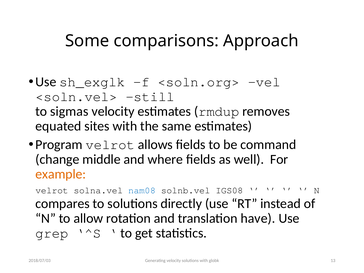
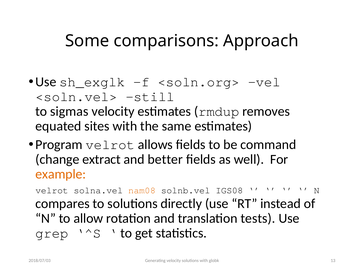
middle: middle -> extract (102, 159)
where: where -> better (165, 159)
nam08 colour: blue -> orange (142, 190)
have: have -> tests (258, 218)
